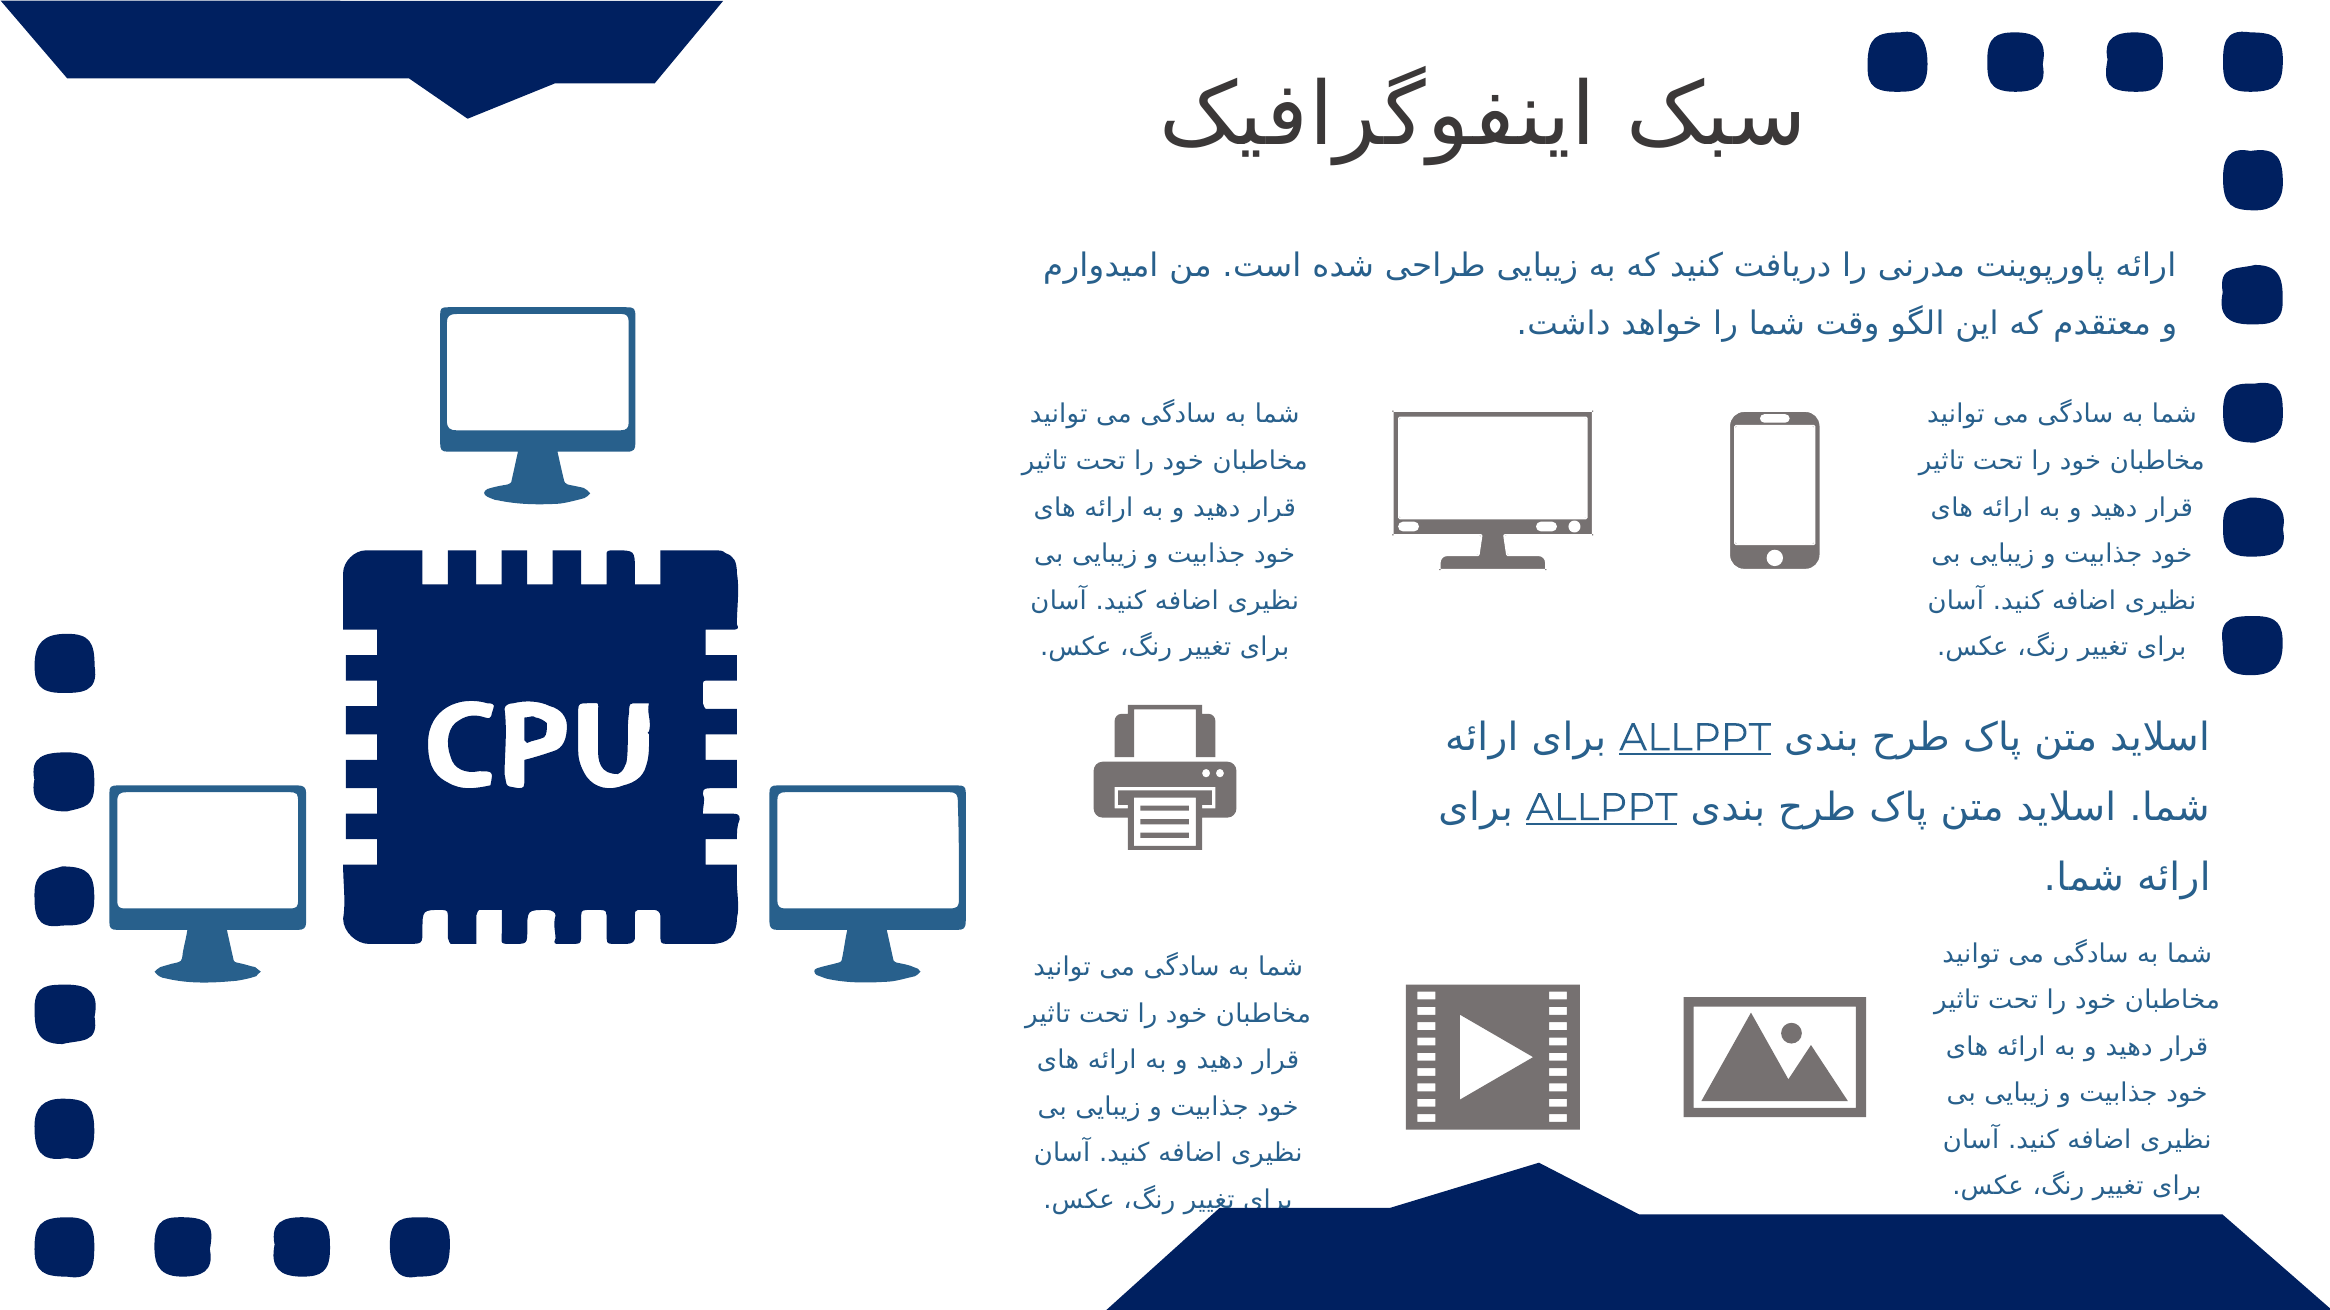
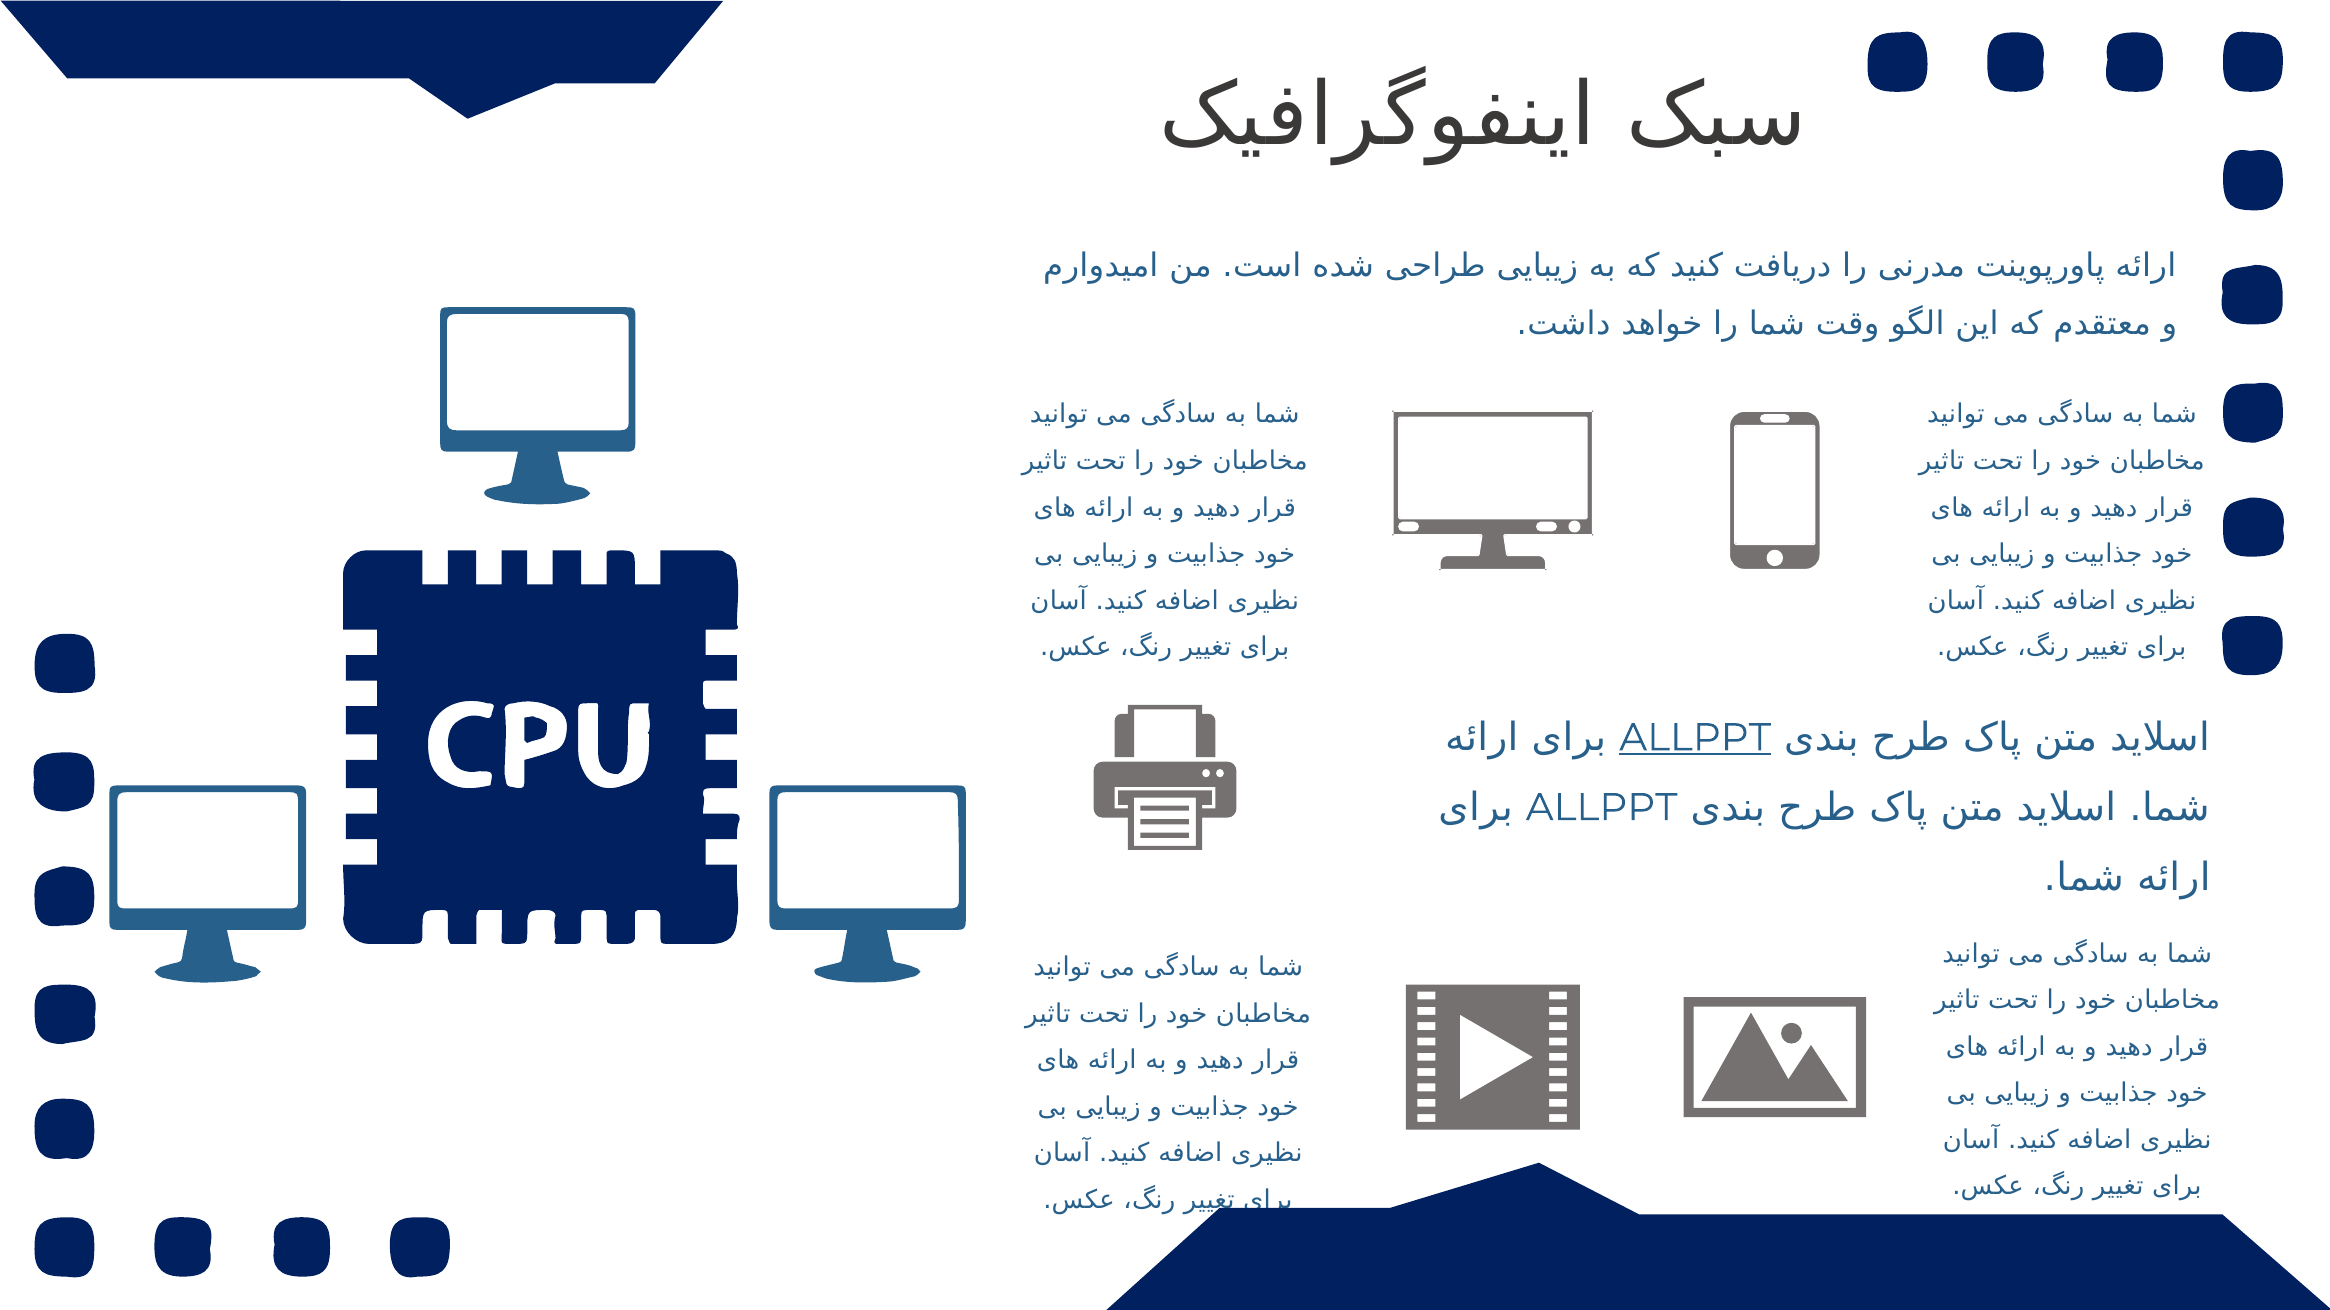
ALLPPT underline: present -> none (1602, 808)
